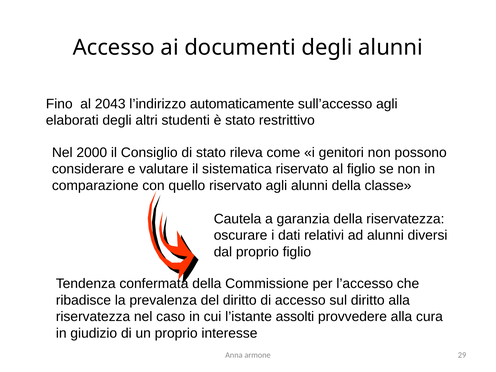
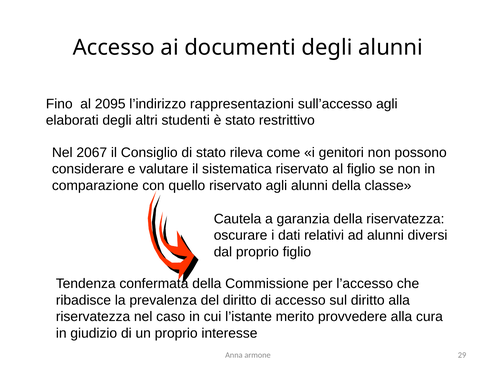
2043: 2043 -> 2095 (110, 104)
automaticamente: automaticamente -> rappresentazioni (242, 104)
2000: 2000 -> 2067 (92, 152)
assolti: assolti -> merito (295, 317)
